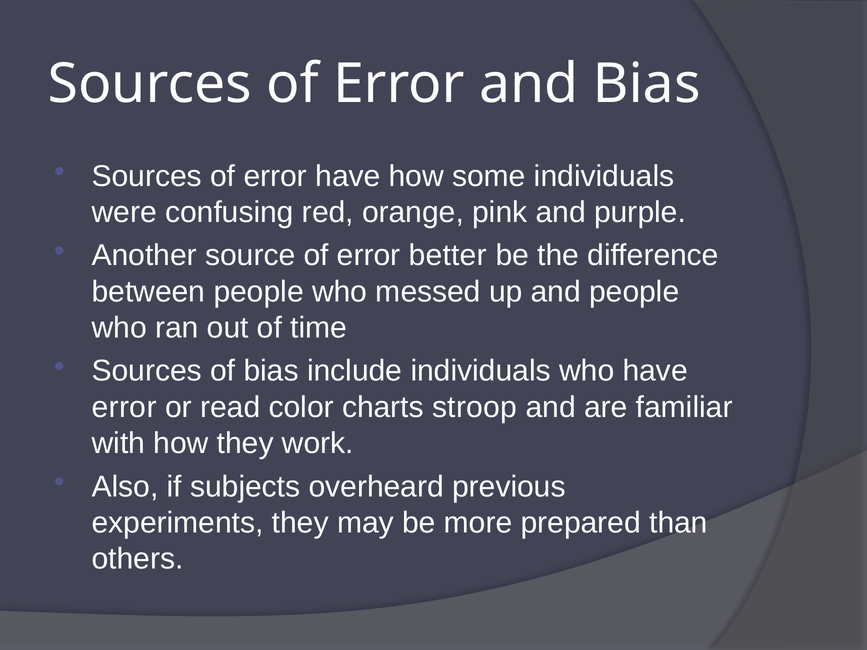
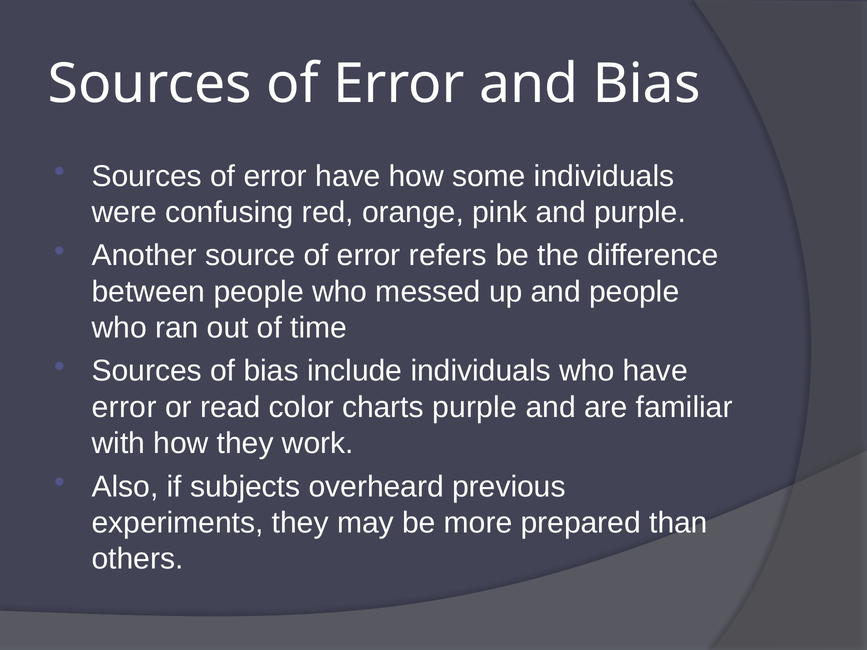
better: better -> refers (448, 256)
charts stroop: stroop -> purple (475, 407)
